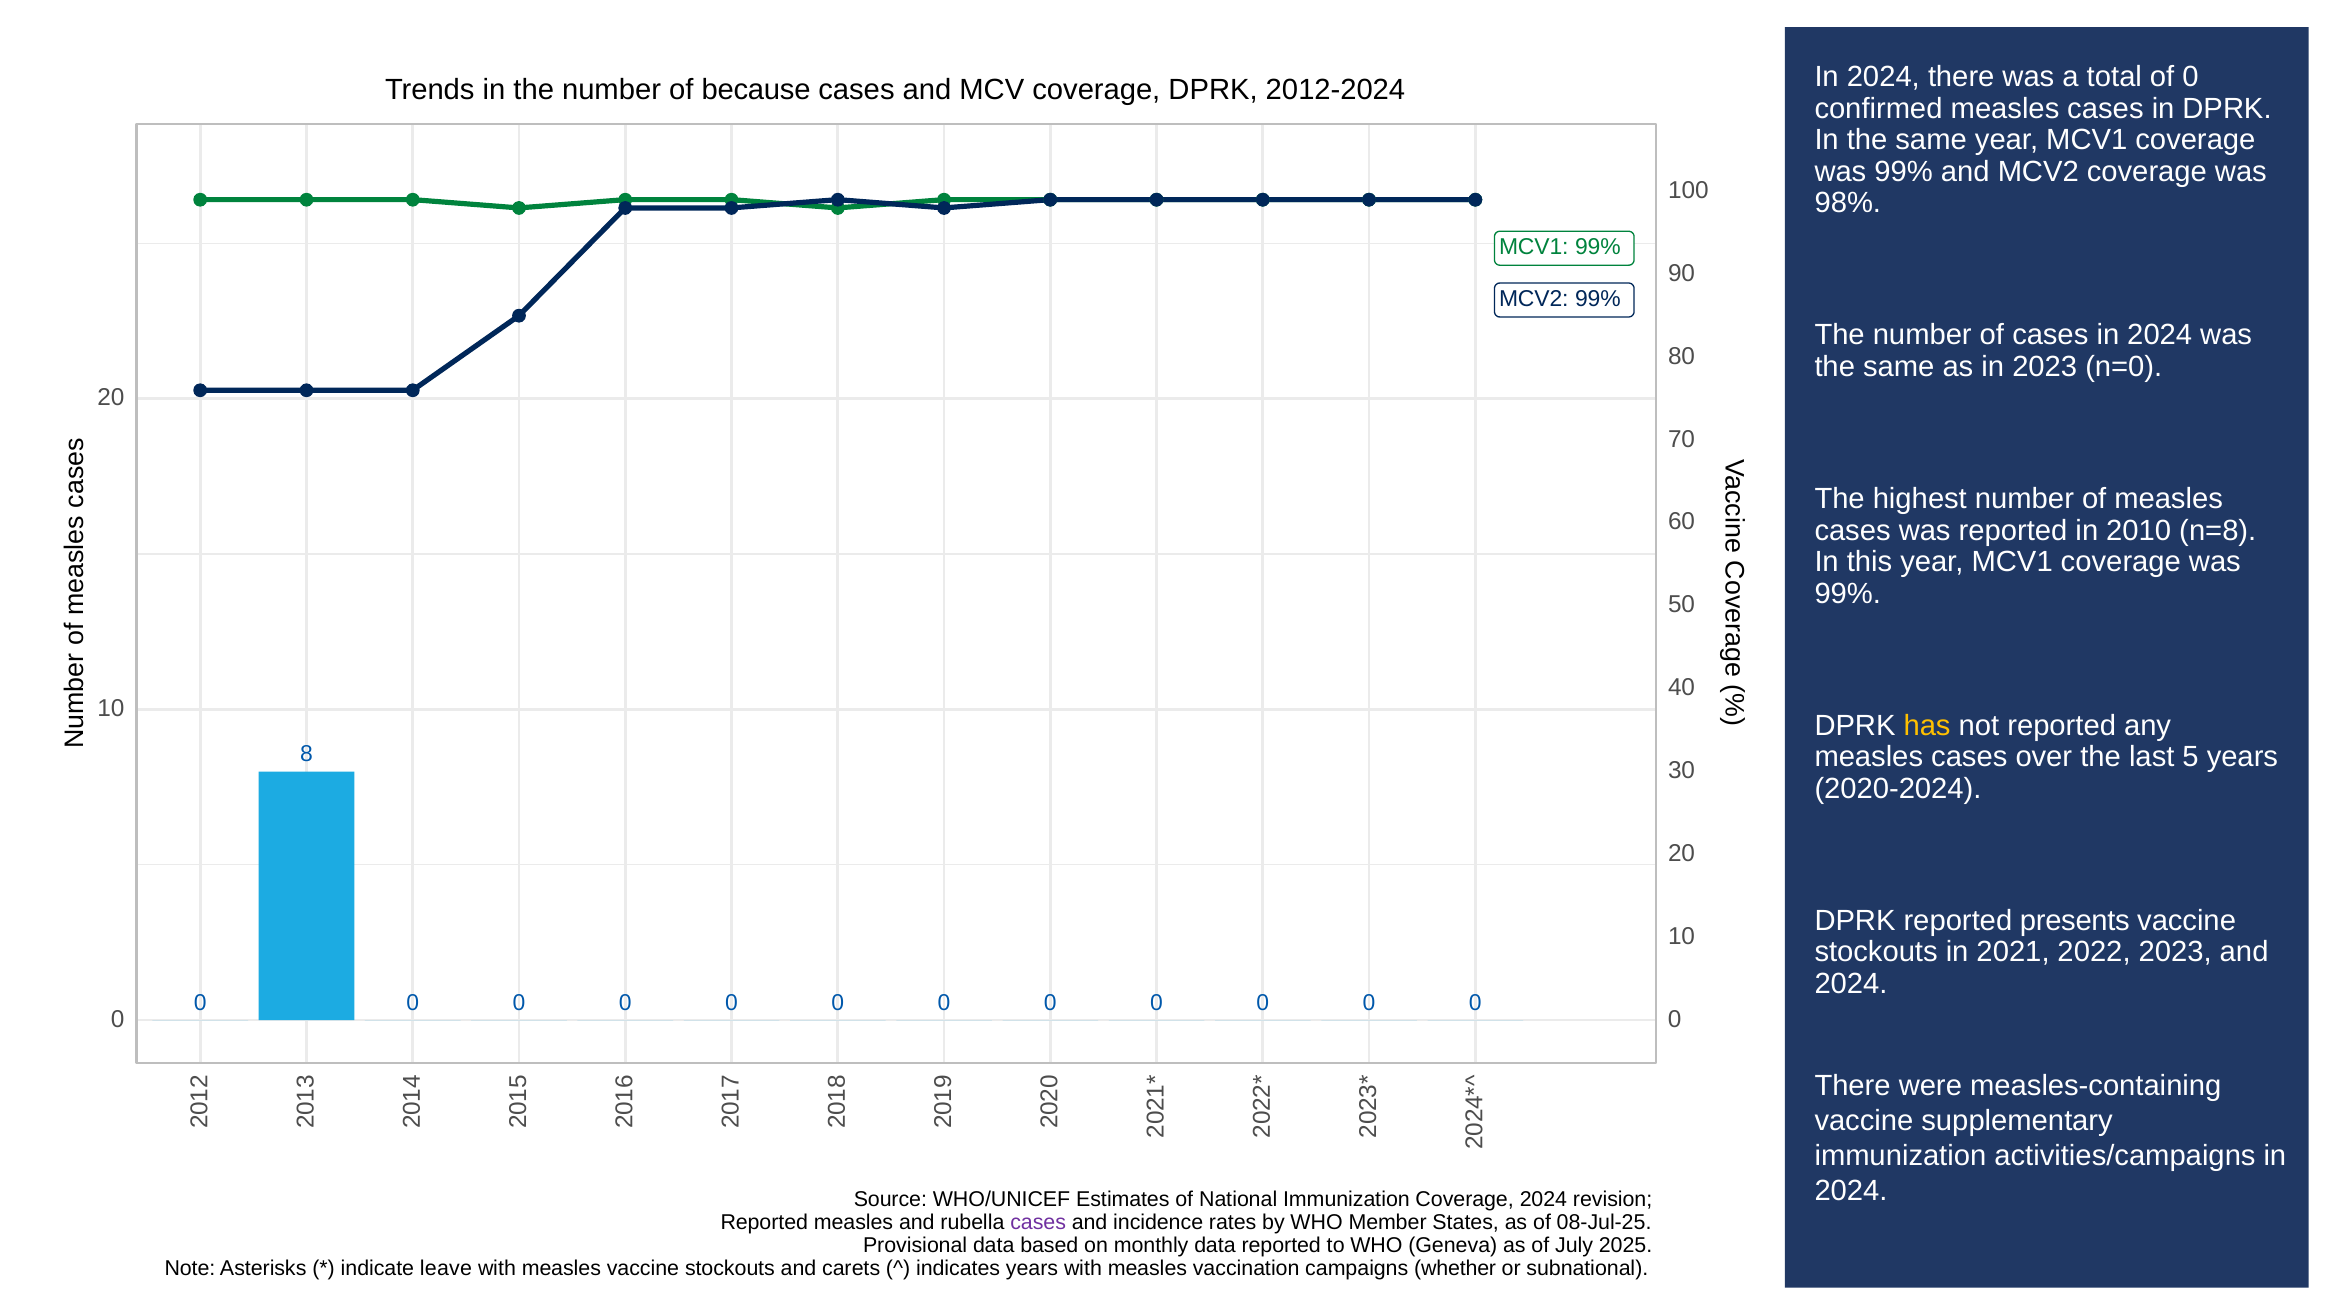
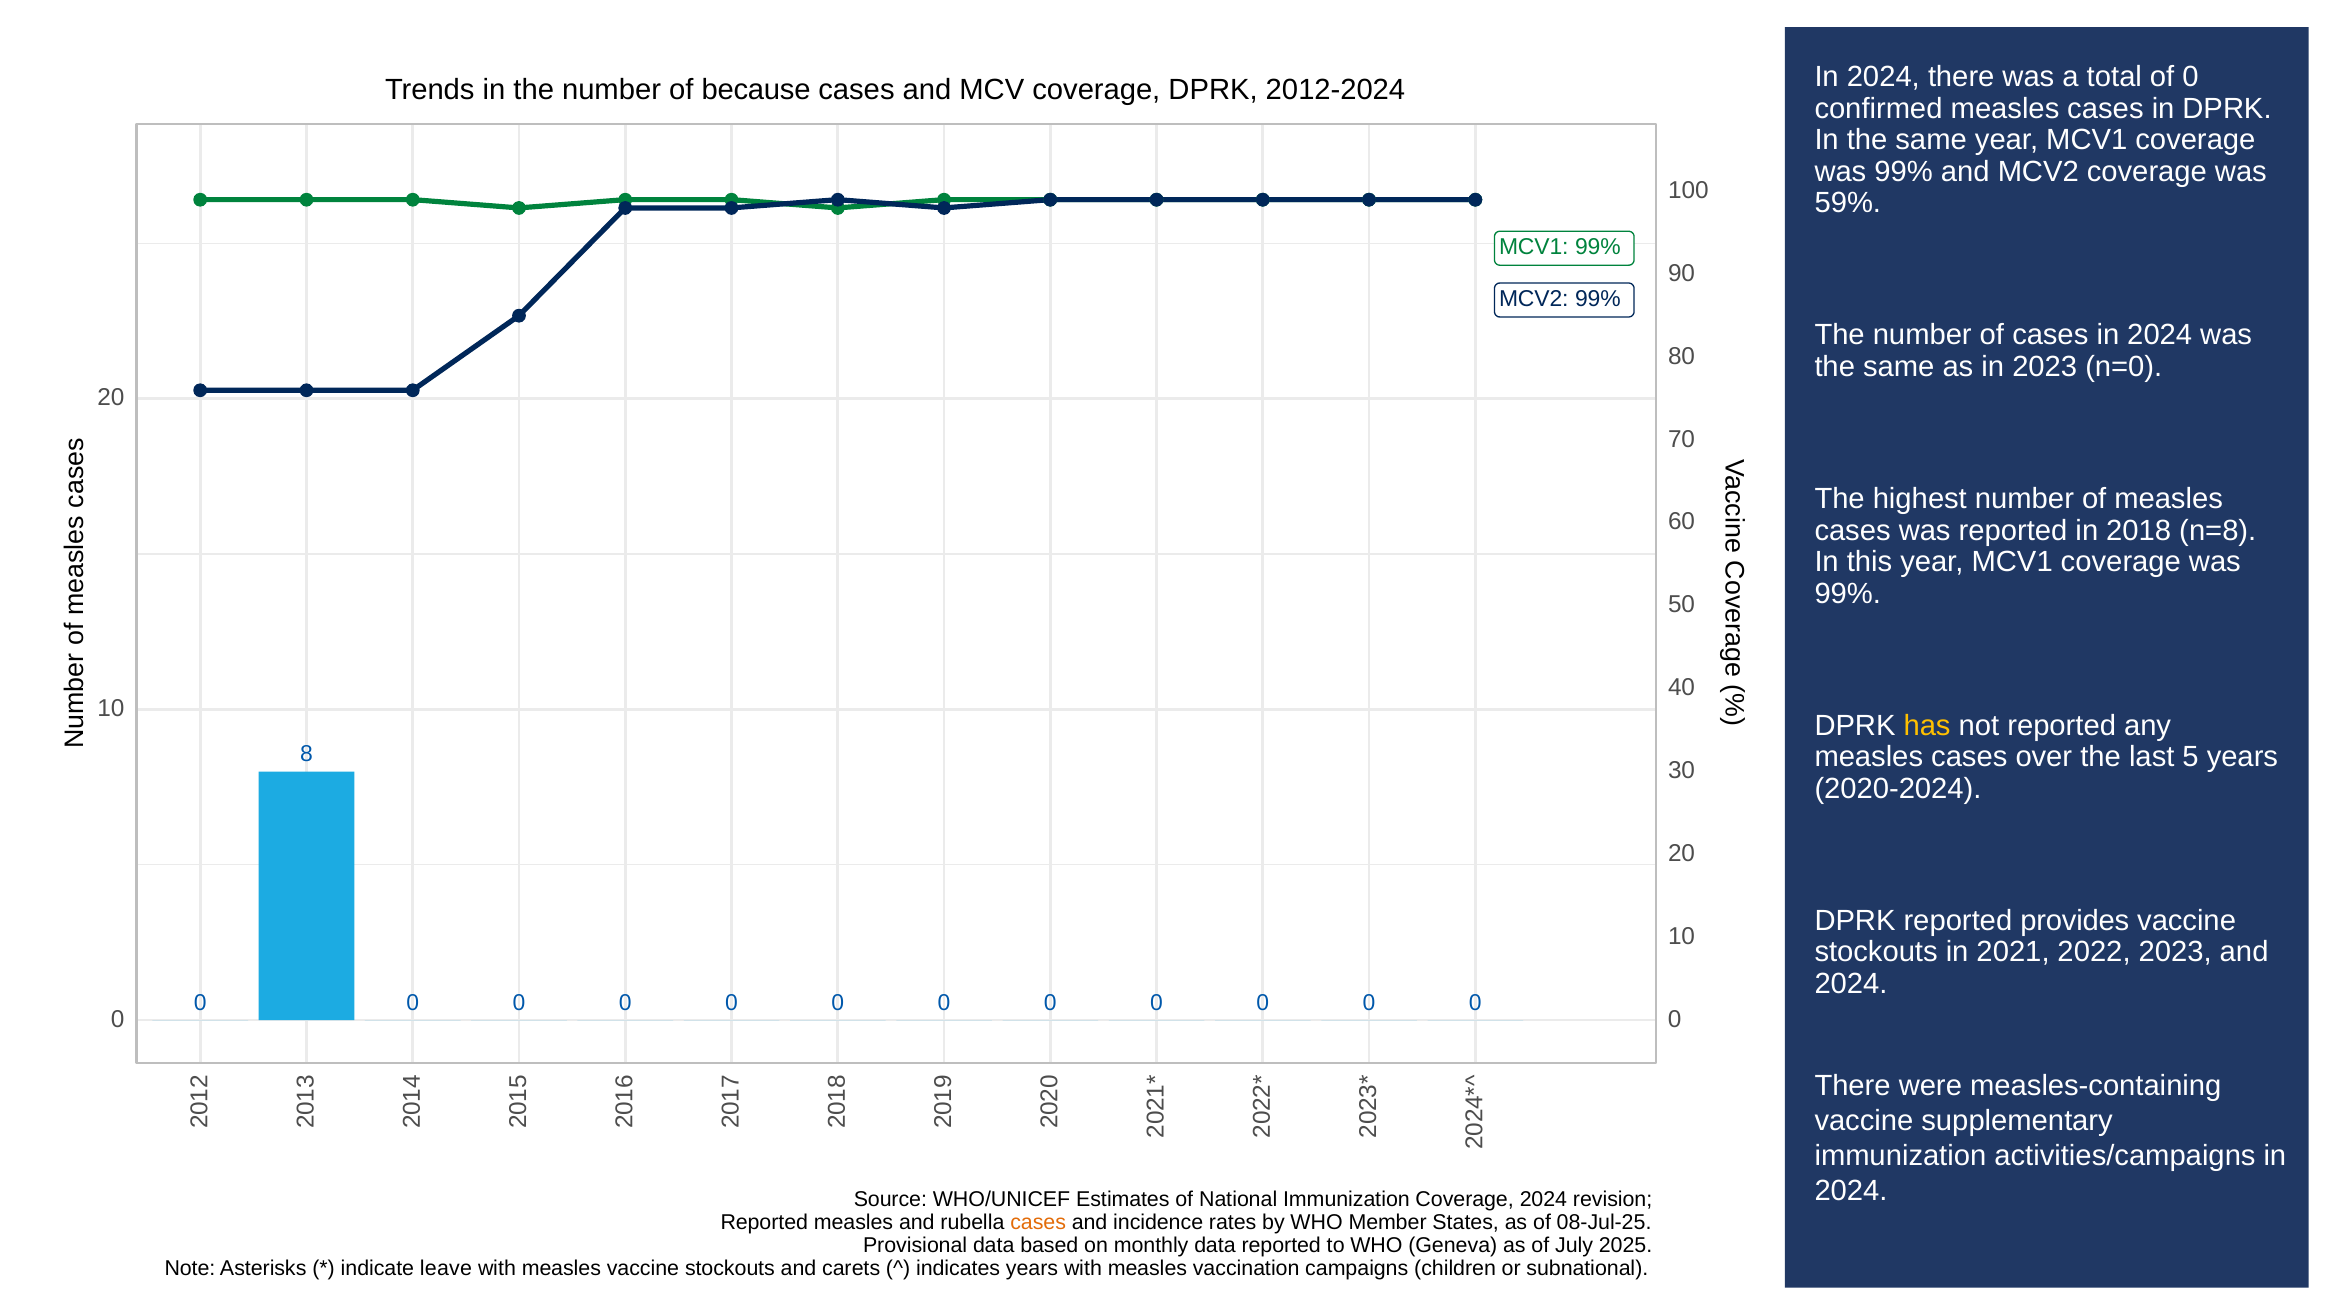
98%: 98% -> 59% (1848, 203)
2010: 2010 -> 2018 (2139, 530)
presents: presents -> provides (2075, 921)
cases colour: purple -> orange (1038, 1223)
whether: whether -> children (1455, 1269)
